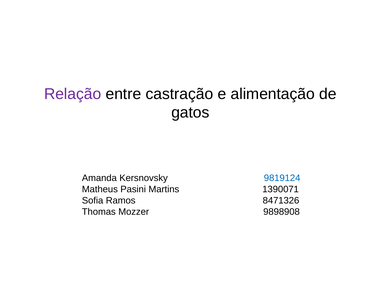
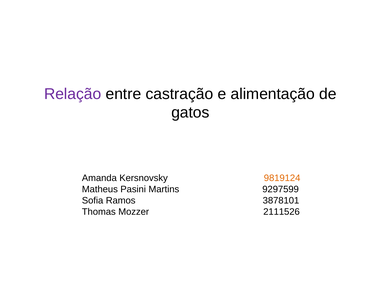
9819124 colour: blue -> orange (282, 178)
1390071: 1390071 -> 9297599 (281, 190)
8471326: 8471326 -> 3878101 (281, 201)
9898908: 9898908 -> 2111526 (282, 212)
